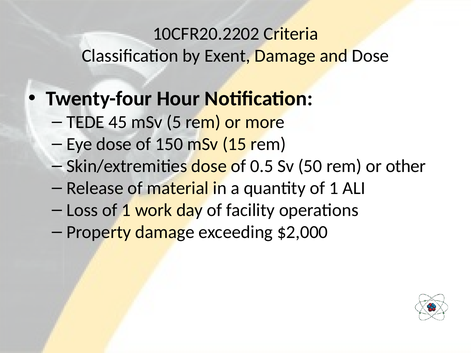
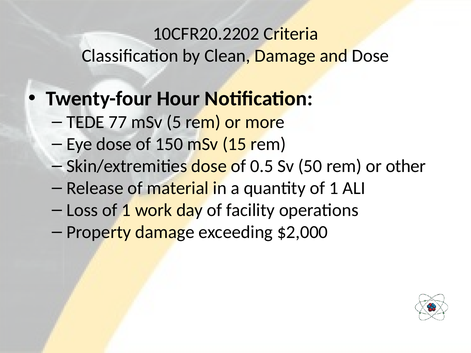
Exent: Exent -> Clean (227, 56)
45: 45 -> 77 (118, 122)
